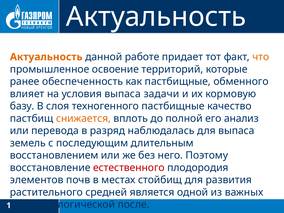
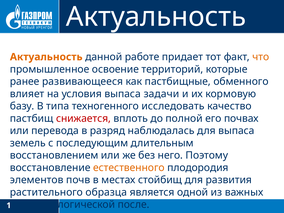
обеспеченность: обеспеченность -> развивающееся (83, 82)
слоя: слоя -> типа (58, 106)
техногенного пастбищные: пастбищные -> исследовать (173, 106)
снижается colour: orange -> red (83, 118)
анализ: анализ -> почвах (241, 118)
естественного colour: red -> orange (129, 168)
средней: средней -> образца (106, 192)
